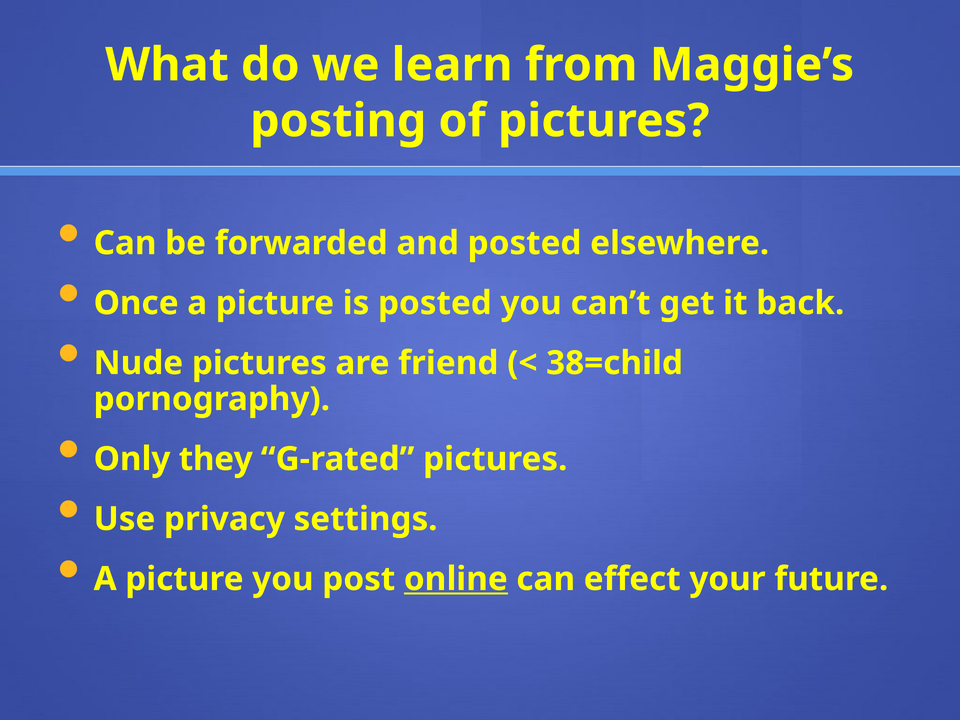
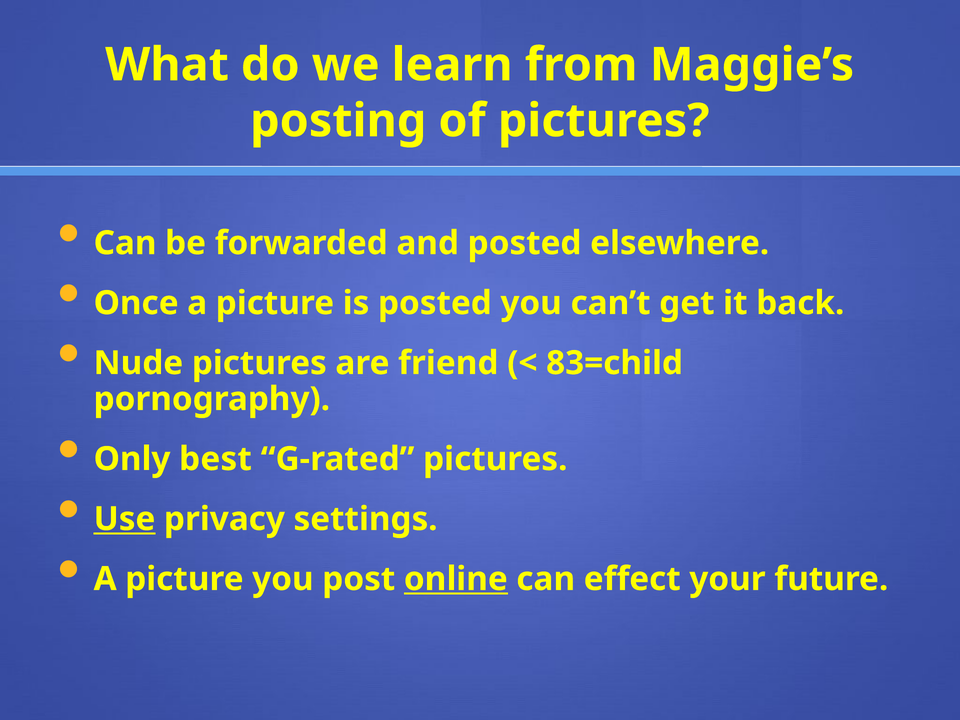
38=child: 38=child -> 83=child (615, 363)
they: they -> best (215, 459)
Use underline: none -> present (124, 519)
